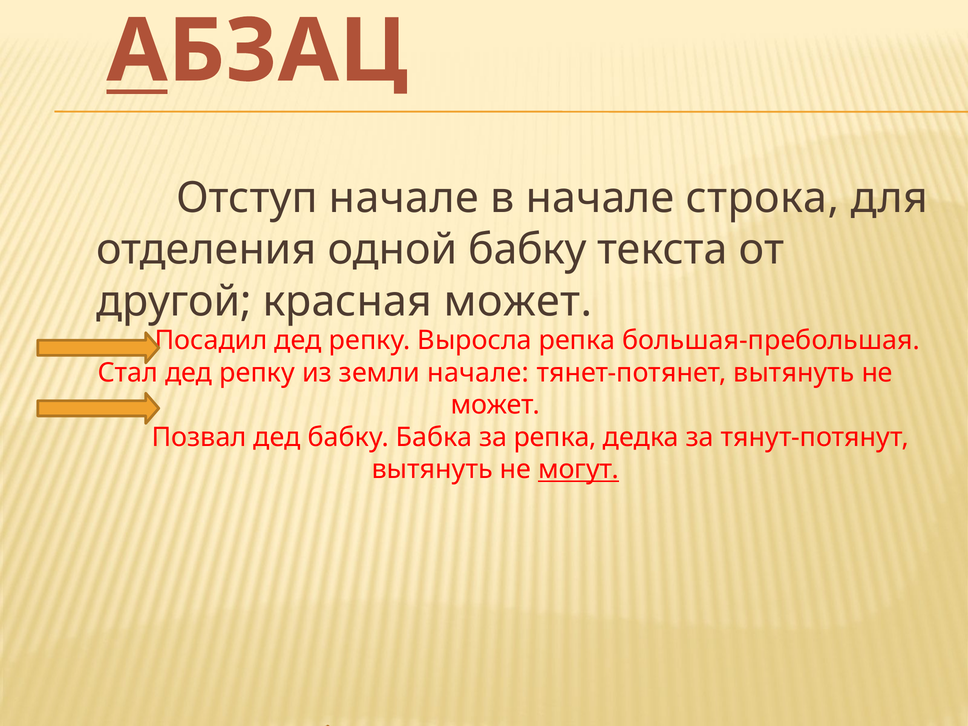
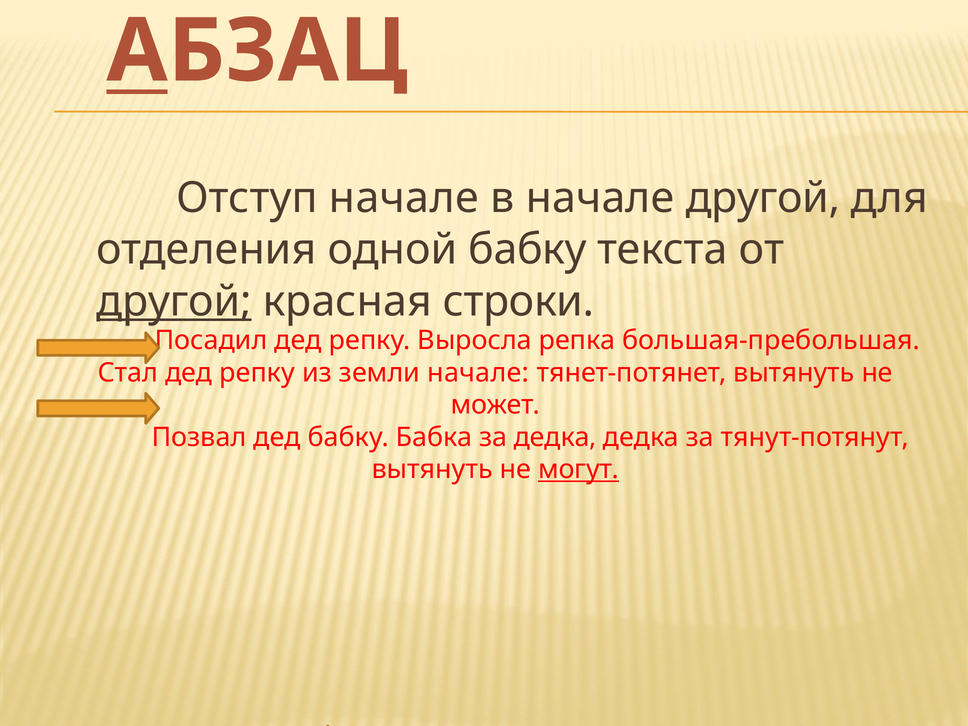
начале строка: строка -> другой (763, 198)
другой underline: none -> present (174, 301)
красная может: может -> строки (519, 301)
за репка: репка -> дедка (555, 437)
